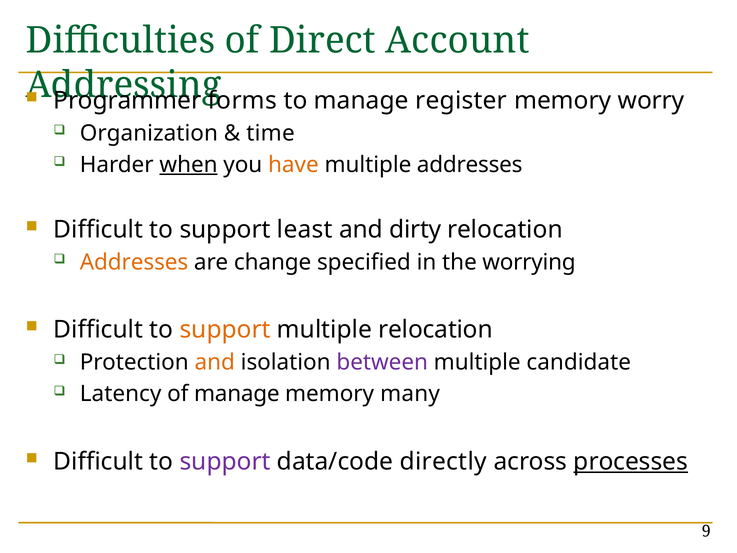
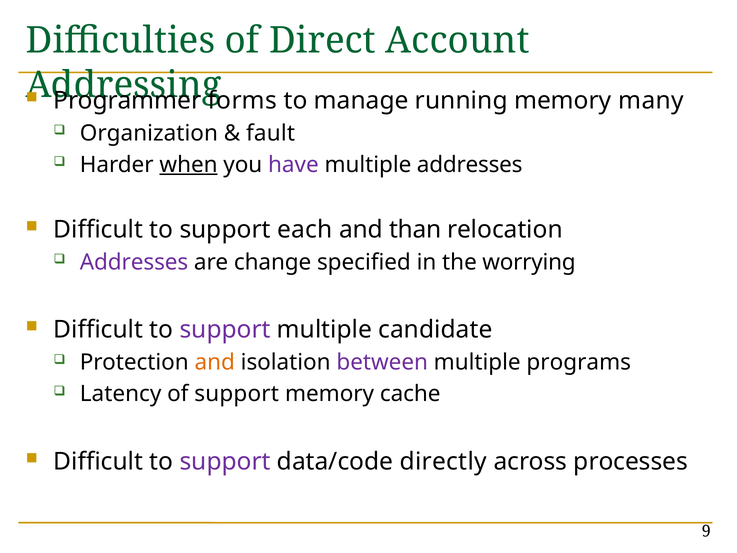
register: register -> running (461, 100)
worry: worry -> many (651, 100)
time: time -> fault (271, 133)
have colour: orange -> purple (293, 165)
least: least -> each (305, 229)
dirty: dirty -> than (415, 229)
Addresses colour: orange -> purple (134, 262)
support colour: orange -> purple (225, 330)
multiple relocation: relocation -> candidate (435, 330)
candidate: candidate -> programs (579, 362)
of manage: manage -> support (237, 394)
many: many -> cache (410, 394)
processes underline: present -> none (631, 461)
